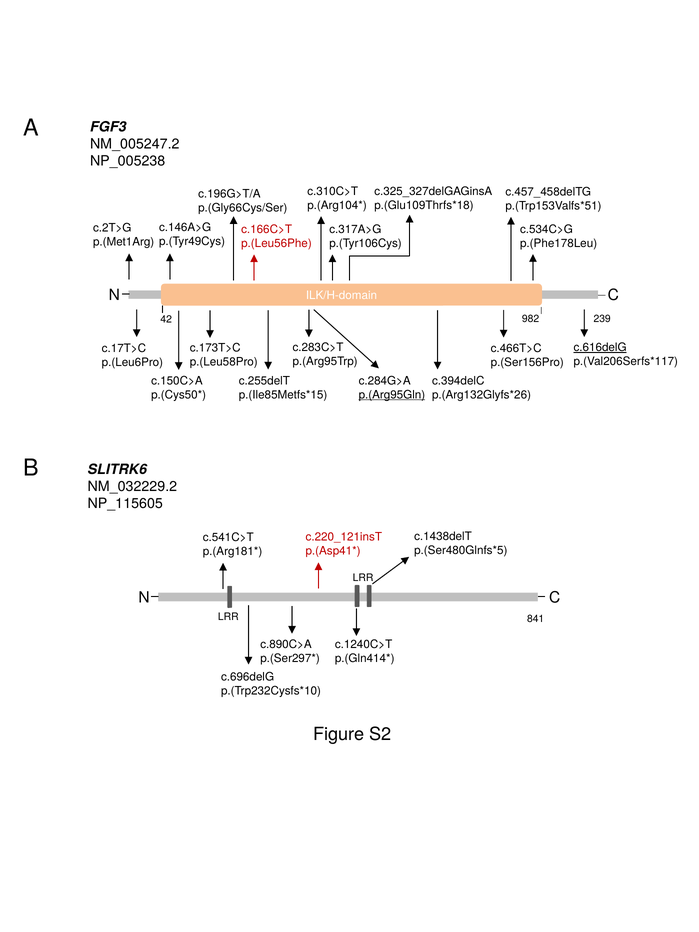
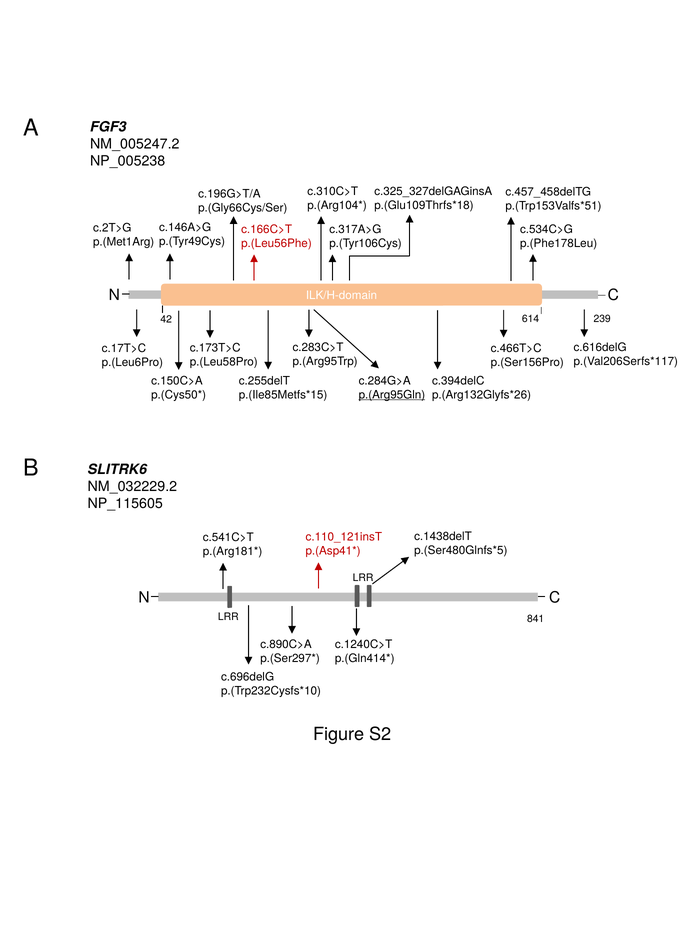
982: 982 -> 614 (531, 319)
c.616delG underline: present -> none (600, 348)
c.220_121insT: c.220_121insT -> c.110_121insT (344, 537)
